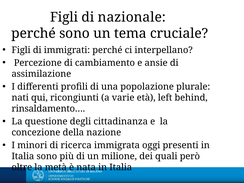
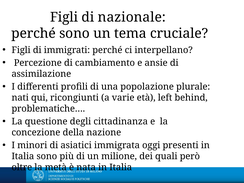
rinsaldamento…: rinsaldamento… -> problematiche… (48, 109)
ricerca: ricerca -> asiatici (76, 145)
